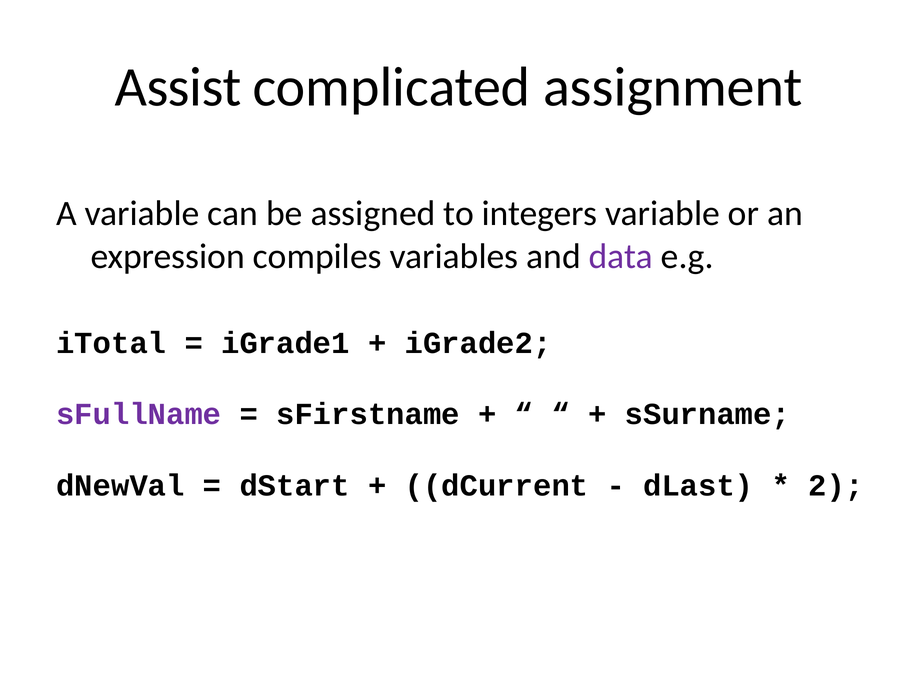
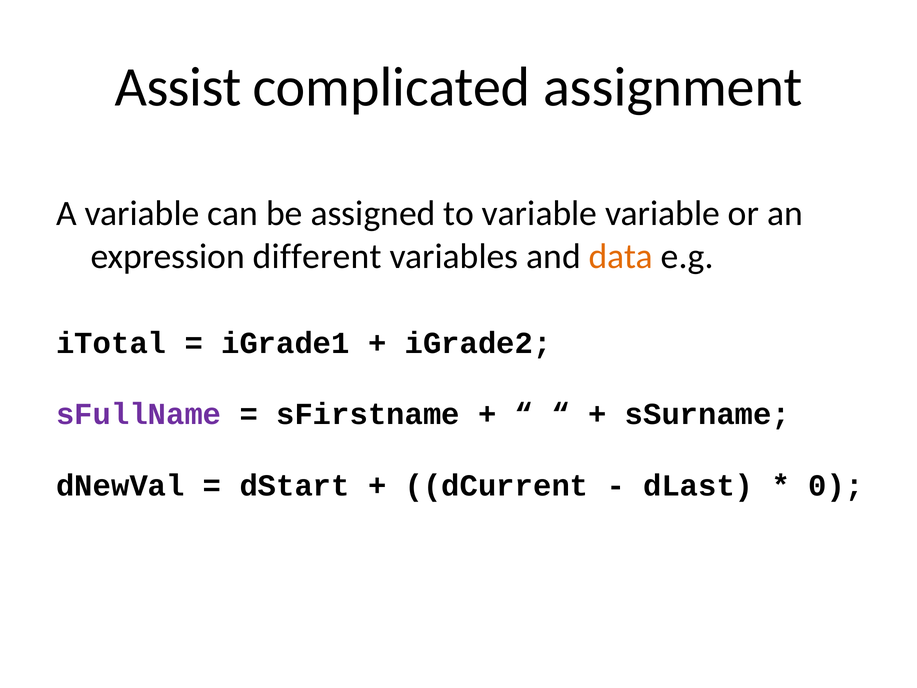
to integers: integers -> variable (539, 213)
compiles: compiles -> different (317, 256)
data colour: purple -> orange (621, 256)
2: 2 -> 0 (836, 485)
